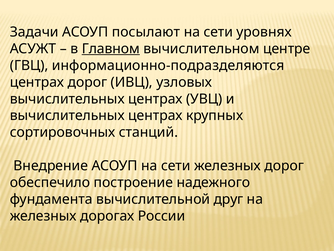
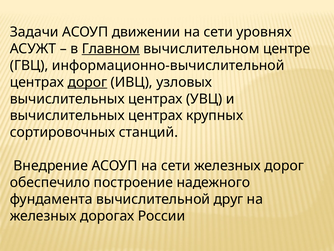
посылают: посылают -> движении (146, 32)
информационно-подразделяются: информационно-подразделяются -> информационно-вычислительной (168, 65)
дорог underline: none -> present (87, 82)
